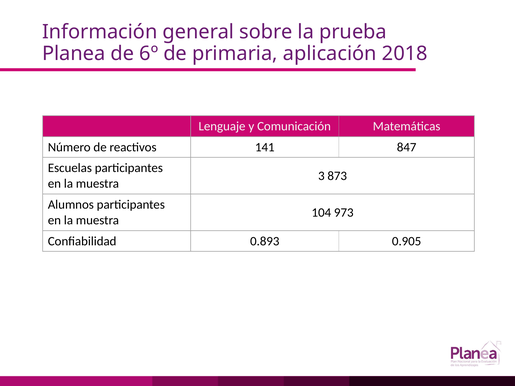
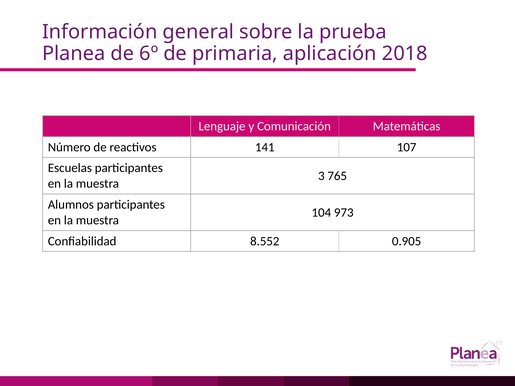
847: 847 -> 107 (407, 147)
873: 873 -> 765 (337, 176)
0.893: 0.893 -> 8.552 (265, 241)
